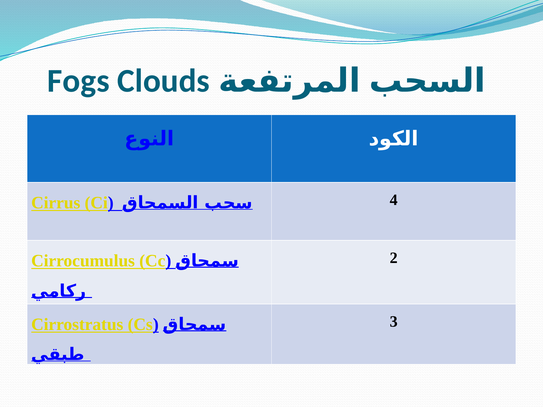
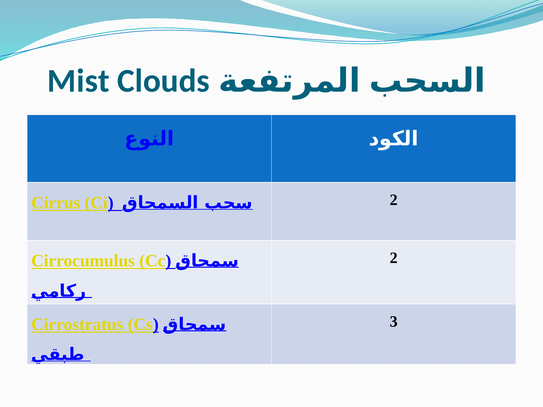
Fogs: Fogs -> Mist (78, 81)
4: 4 -> 2 (394, 200)
